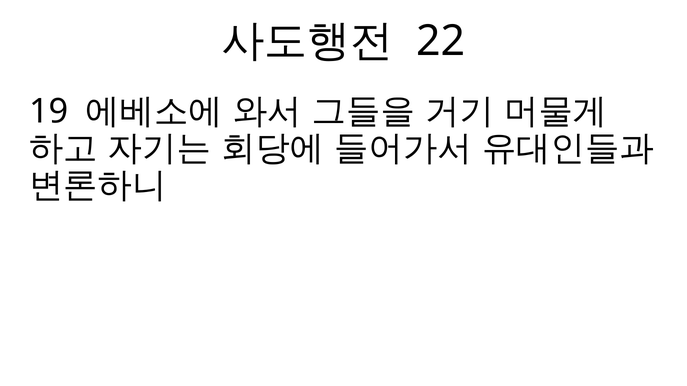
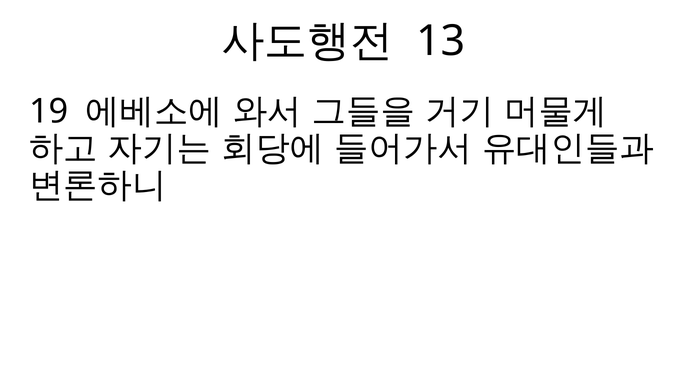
22: 22 -> 13 (441, 41)
